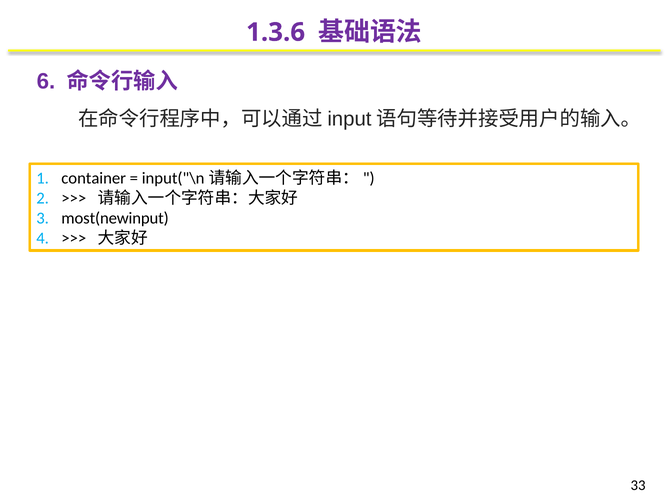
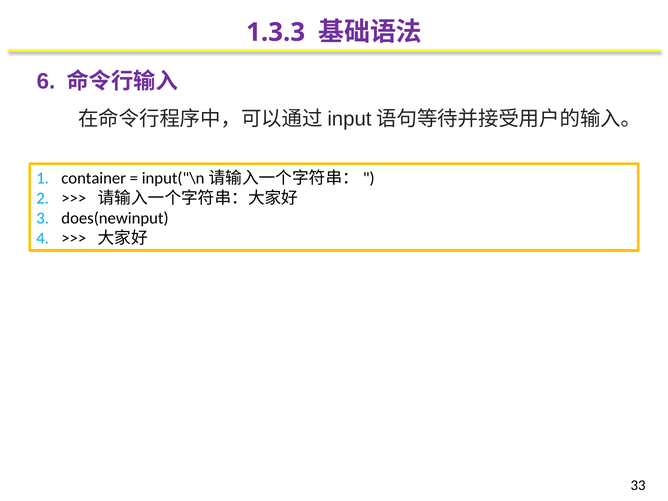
1.3.6: 1.3.6 -> 1.3.3 (276, 32)
most(newinput: most(newinput -> does(newinput (115, 218)
